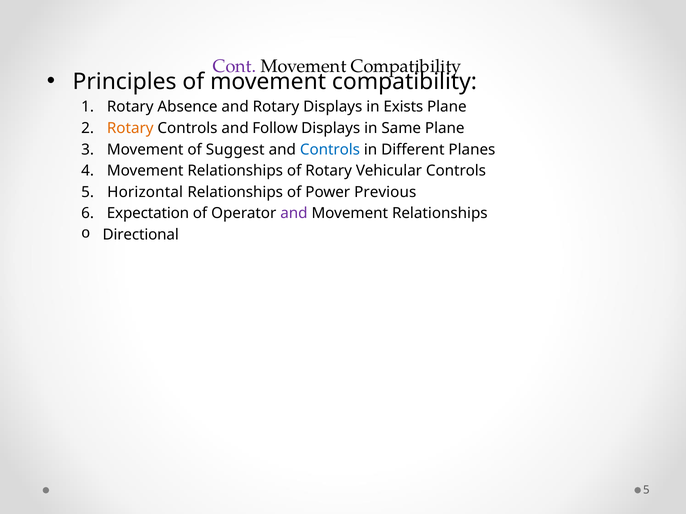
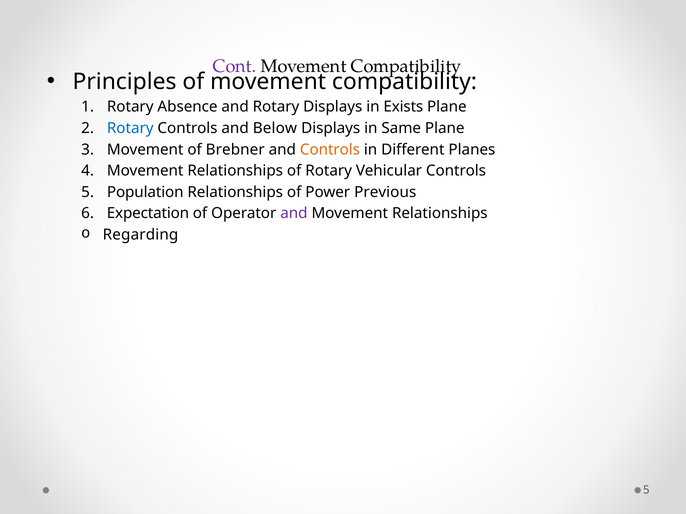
Rotary colour: orange -> blue (130, 128)
Follow: Follow -> Below (275, 128)
Suggest: Suggest -> Brebner (235, 150)
Controls colour: blue -> orange (330, 150)
Horizontal: Horizontal -> Population (145, 192)
Directional: Directional -> Regarding (141, 235)
